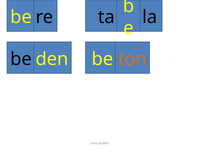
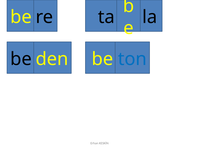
ton colour: orange -> blue (132, 59)
